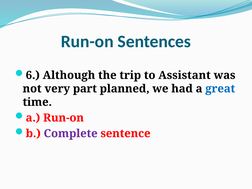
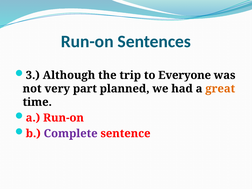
6: 6 -> 3 (33, 75)
Assistant: Assistant -> Everyone (185, 75)
great colour: blue -> orange (220, 89)
